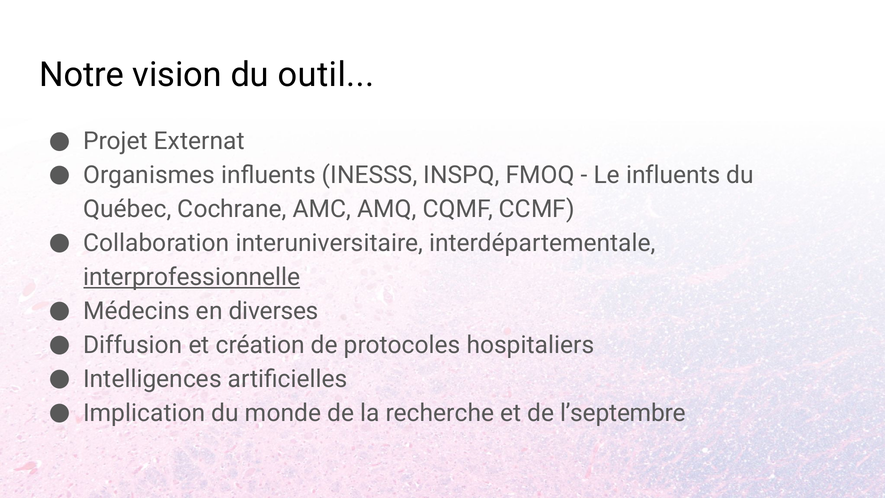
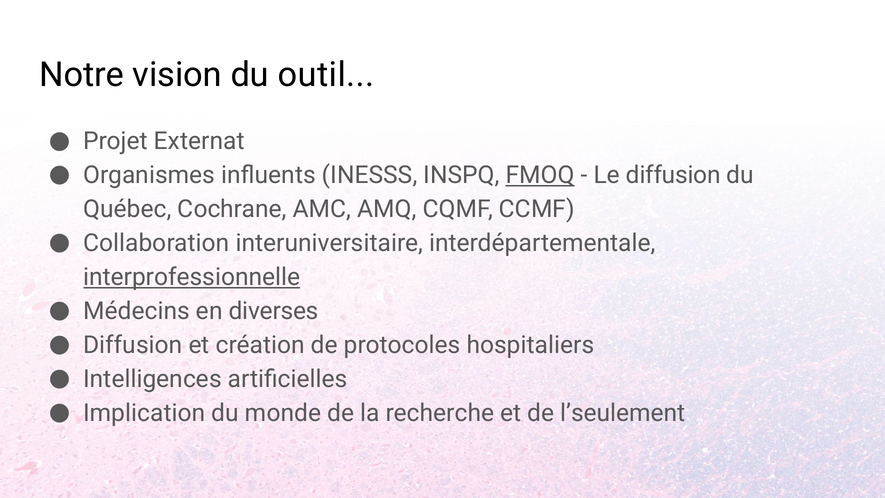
FMOQ underline: none -> present (540, 175)
Le influents: influents -> diffusion (673, 175)
l’septembre: l’septembre -> l’seulement (623, 413)
